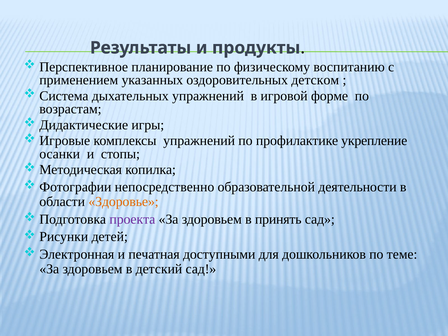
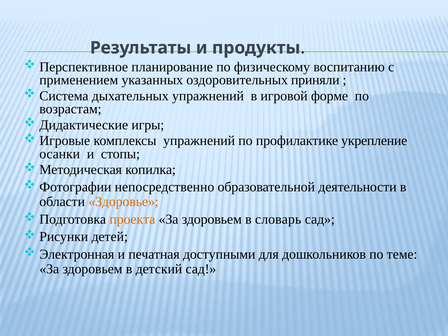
детском: детском -> приняли (315, 80)
проекта colour: purple -> orange (132, 219)
принять: принять -> словарь (278, 219)
